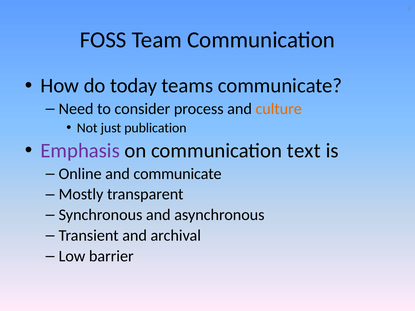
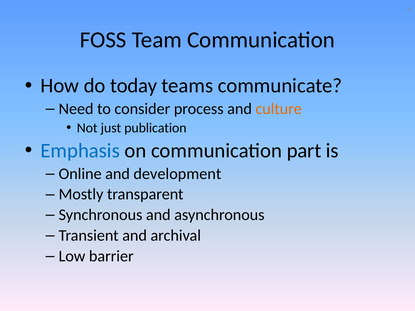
Emphasis colour: purple -> blue (80, 151)
text: text -> part (304, 151)
and communicate: communicate -> development (177, 174)
